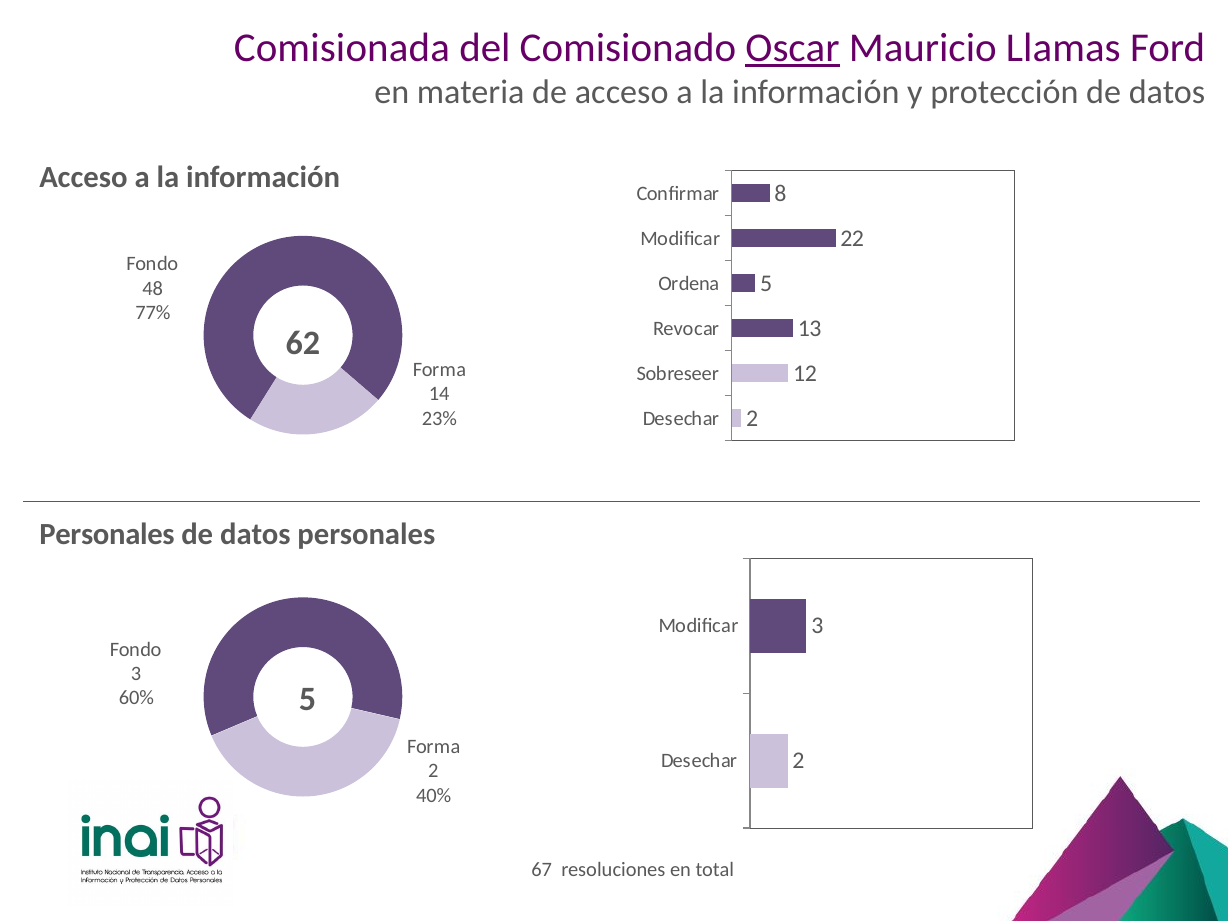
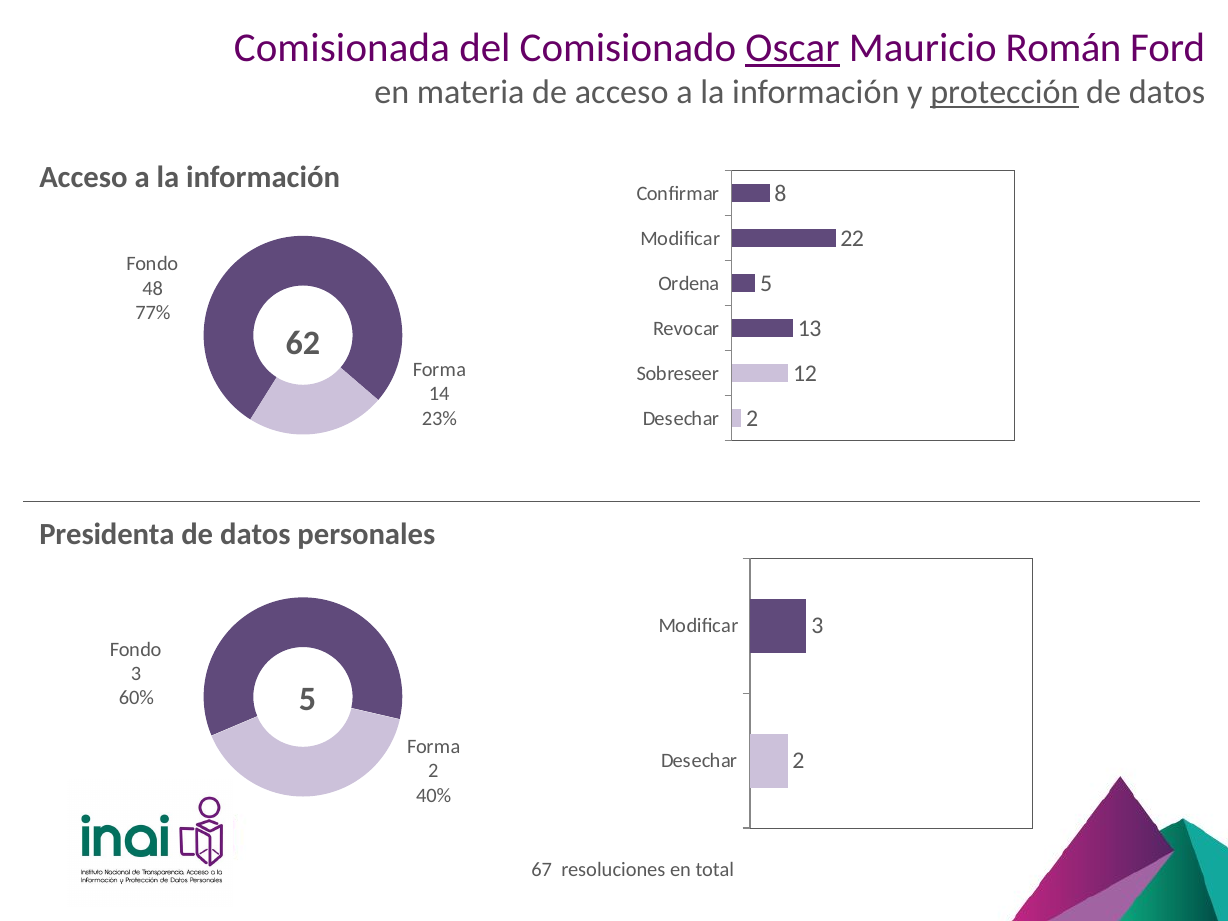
Llamas: Llamas -> Román (1064, 48)
protección underline: none -> present (1004, 93)
Personales: Personales -> Presidenta (107, 534)
